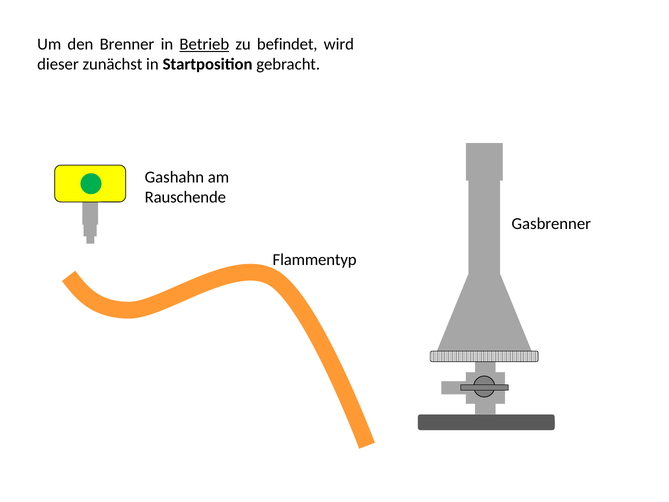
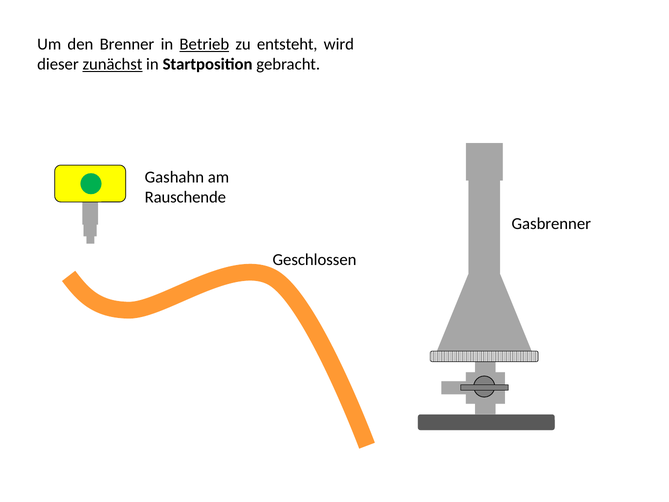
befindet: befindet -> entsteht (287, 44)
zunächst underline: none -> present (112, 64)
Flammentyp: Flammentyp -> Geschlossen (315, 260)
